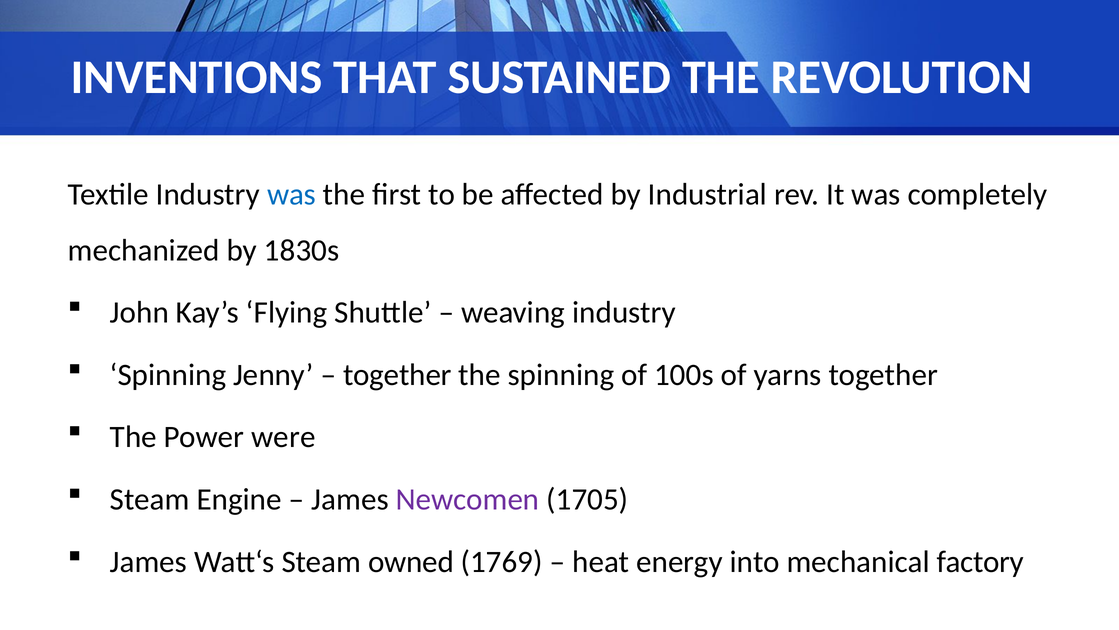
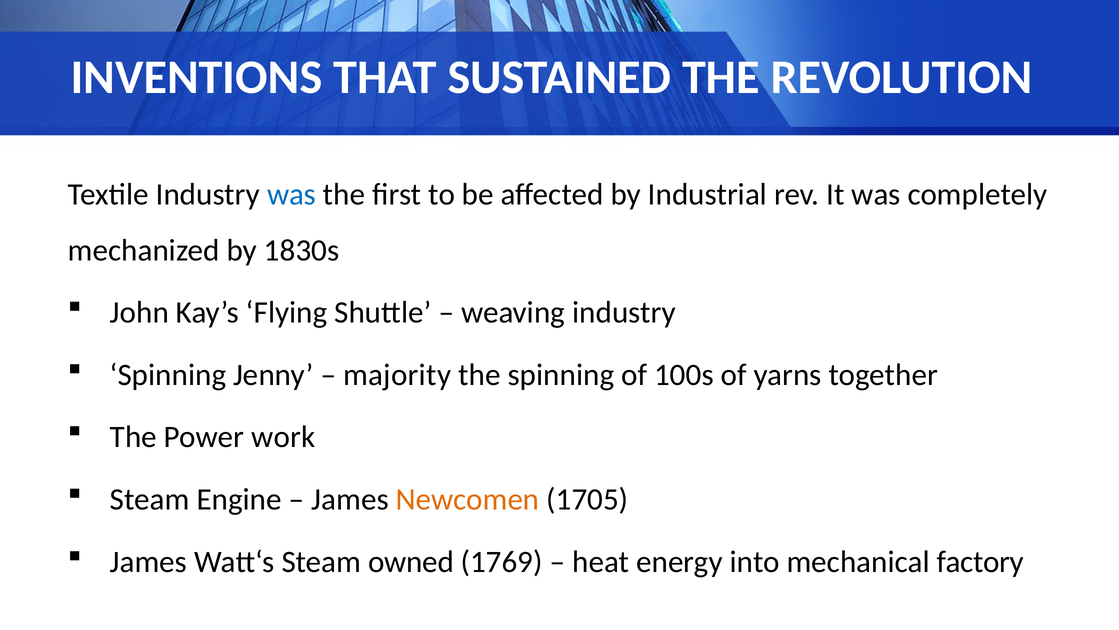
together: together -> majority (397, 375)
were: were -> work (283, 437)
Newcomen colour: purple -> orange (468, 499)
